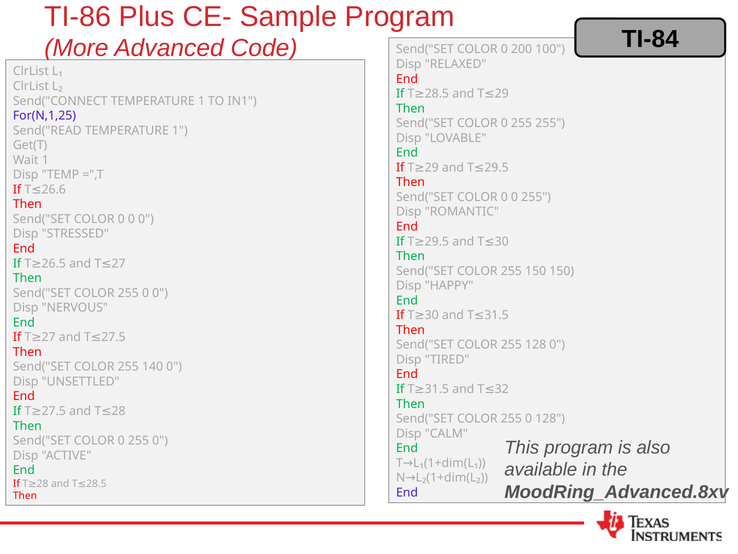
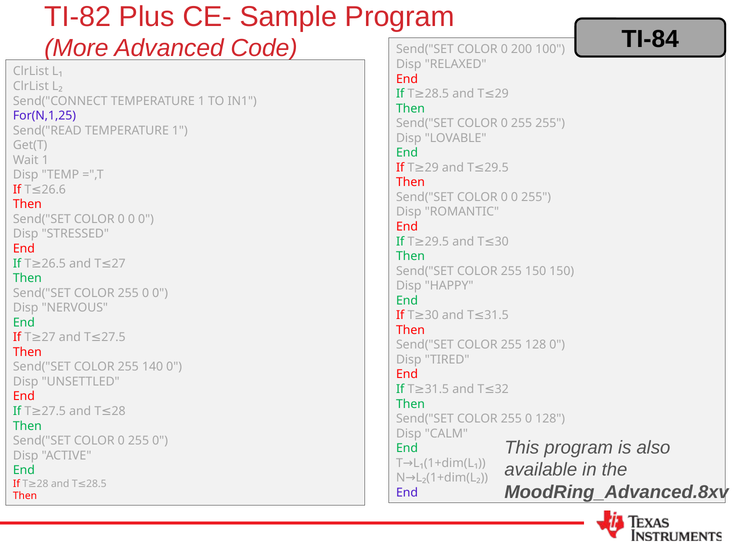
TI-86: TI-86 -> TI-82 (78, 17)
